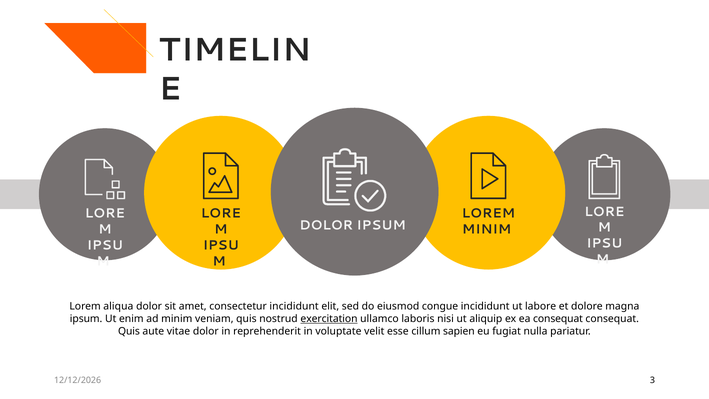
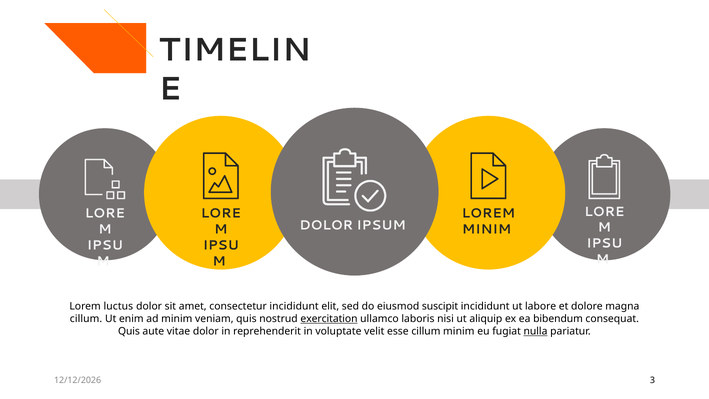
aliqua: aliqua -> luctus (118, 306)
congue: congue -> suscipit (440, 306)
ipsum: ipsum -> cillum (86, 319)
ea consequat: consequat -> bibendum (558, 319)
cillum sapien: sapien -> minim (459, 331)
nulla underline: none -> present (535, 331)
